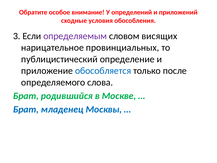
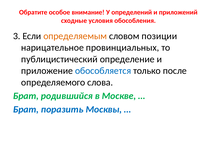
определяемым colour: purple -> orange (75, 36)
висящих: висящих -> позиции (159, 36)
младенец: младенец -> поразить (62, 109)
